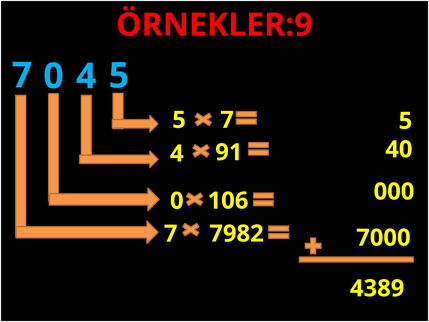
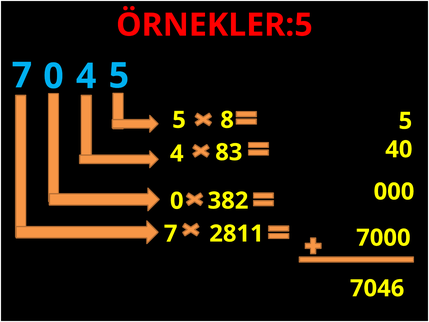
ÖRNEKLER:9: ÖRNEKLER:9 -> ÖRNEKLER:5 (214, 25)
5 7: 7 -> 8 (227, 120)
91: 91 -> 83 (229, 152)
106: 106 -> 382 (228, 201)
7982: 7982 -> 2811 (236, 234)
4389: 4389 -> 7046 (377, 288)
